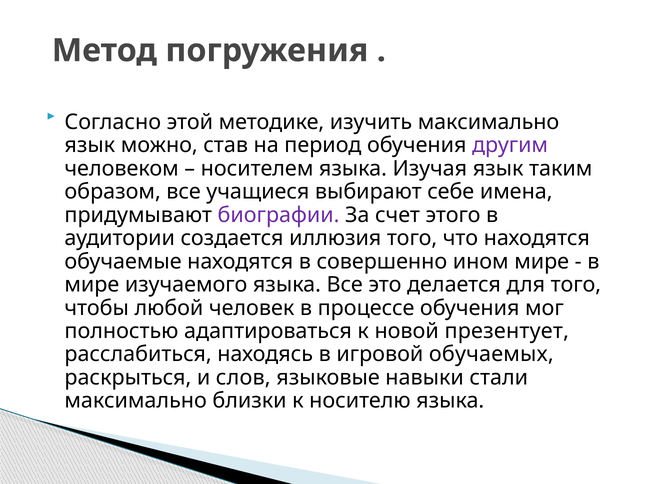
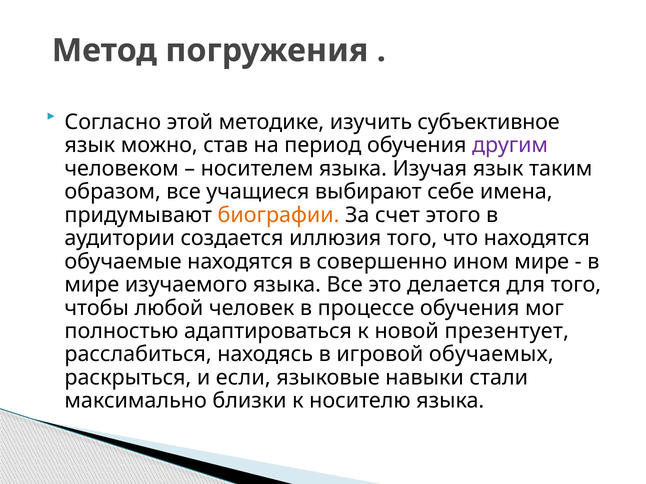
изучить максимально: максимально -> субъективное (489, 122)
биографии colour: purple -> orange (278, 215)
слов: слов -> если (243, 378)
